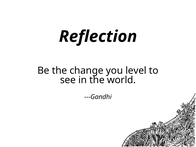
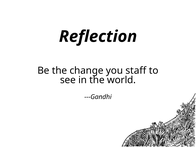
level: level -> staff (136, 71)
